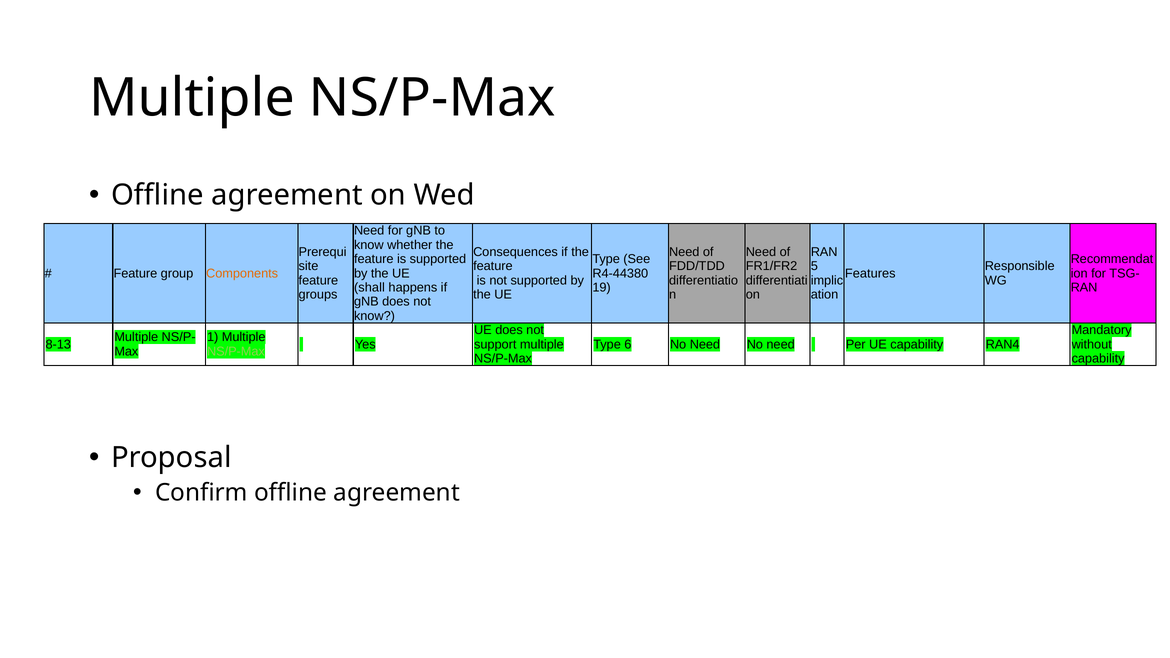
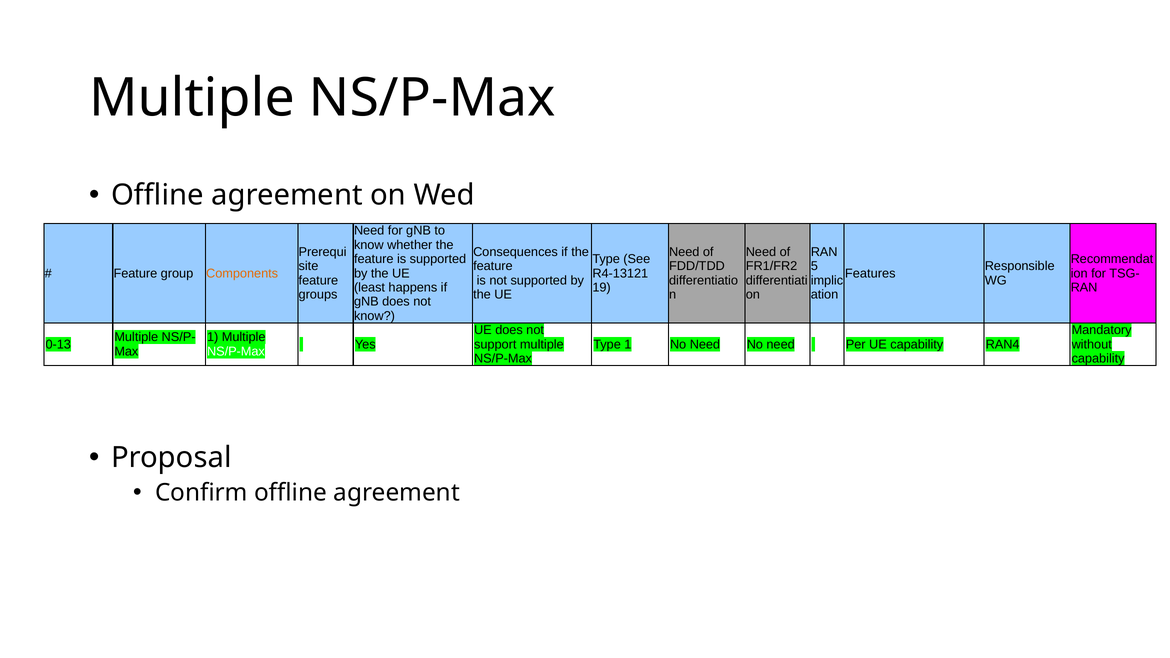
R4-44380: R4-44380 -> R4-13121 (620, 273)
shall: shall -> least (370, 288)
8-13: 8-13 -> 0-13 (58, 344)
Type 6: 6 -> 1 (628, 344)
NS/P-Max colour: light green -> white (236, 352)
